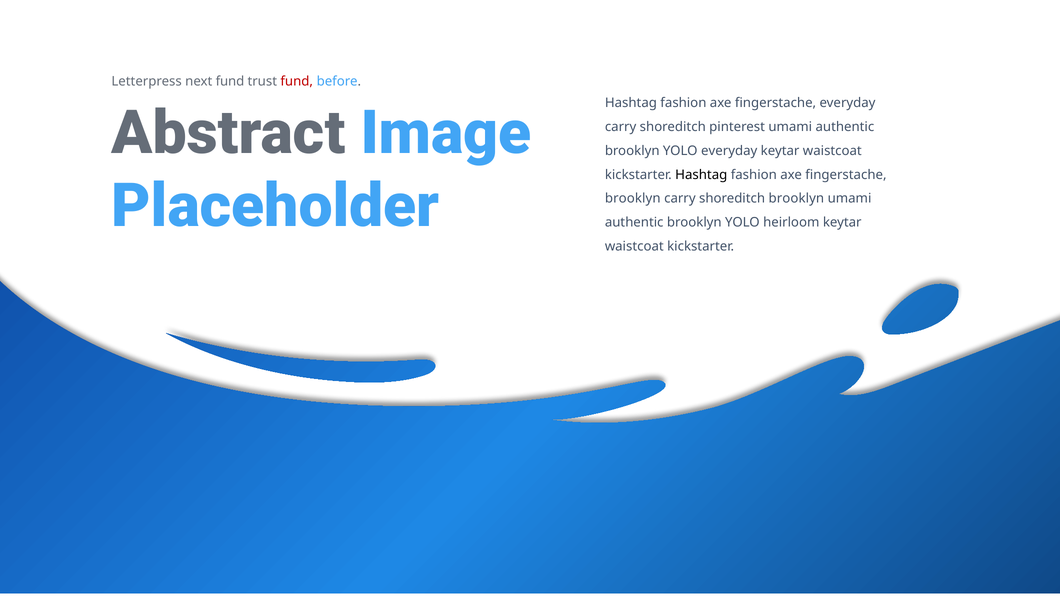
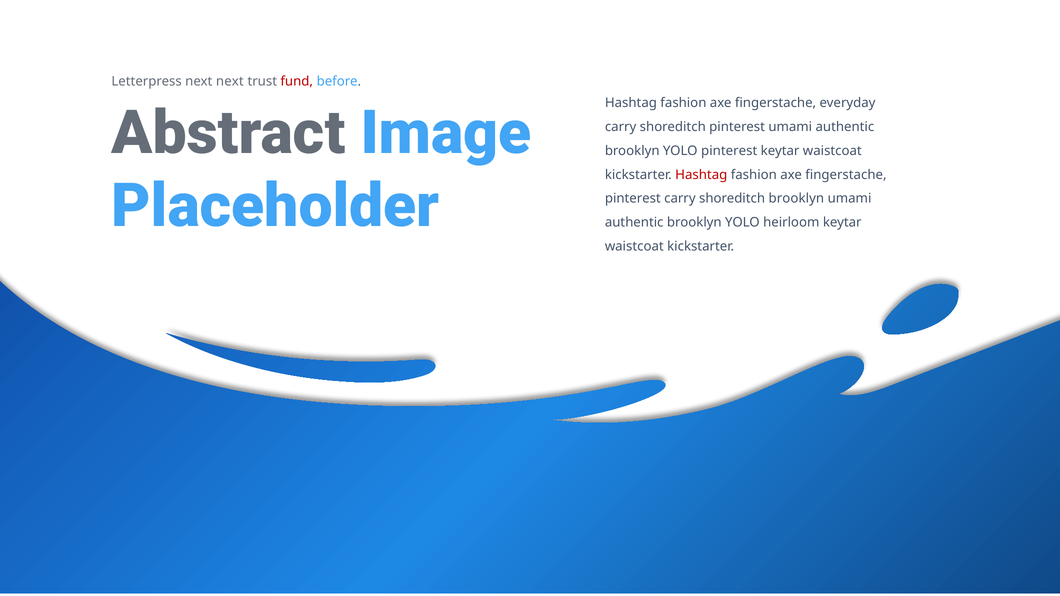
next fund: fund -> next (230, 82)
YOLO everyday: everyday -> pinterest (729, 151)
Hashtag colour: black -> red (701, 175)
brooklyn: brooklyn -> pinterest (633, 199)
